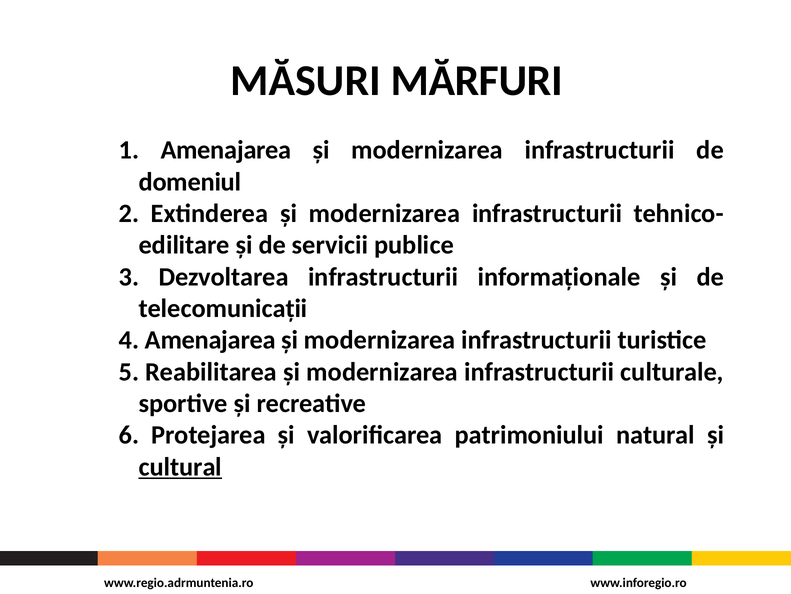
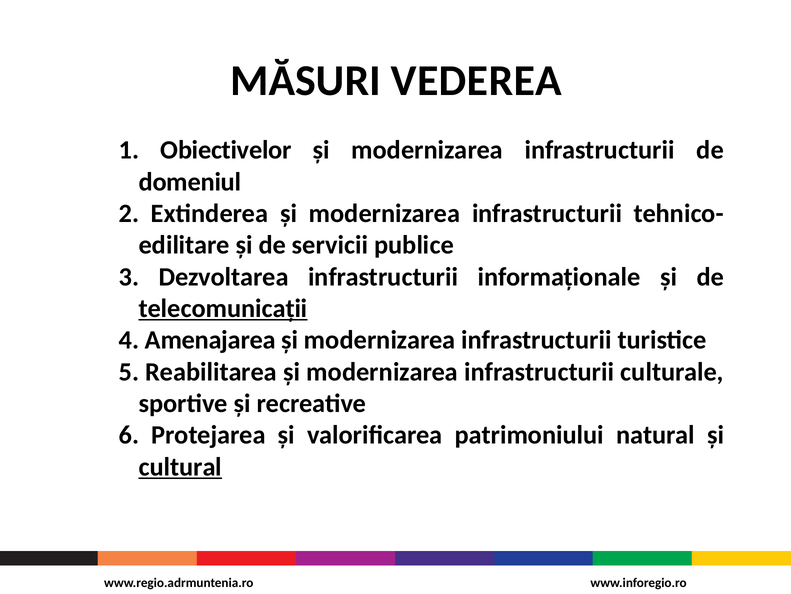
MĂRFURI: MĂRFURI -> VEDEREA (476, 81)
Amenajarea: Amenajarea -> Obiectivelor (226, 150)
telecomunicații underline: none -> present (223, 308)
